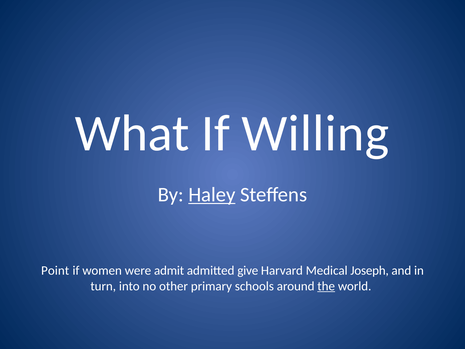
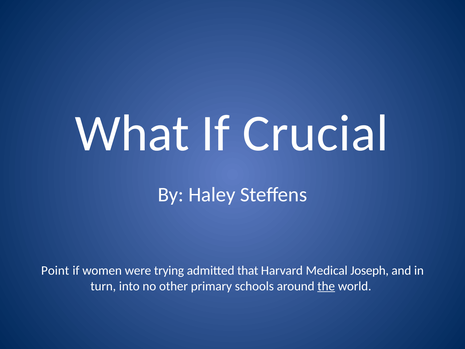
Willing: Willing -> Crucial (315, 133)
Haley underline: present -> none (212, 194)
admit: admit -> trying (169, 270)
give: give -> that (248, 270)
